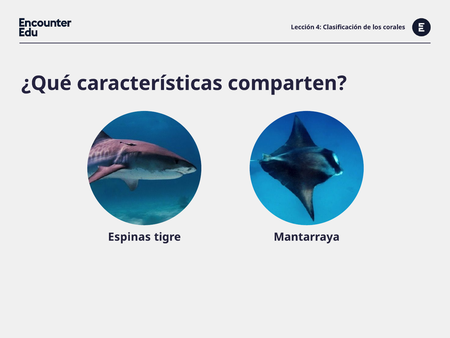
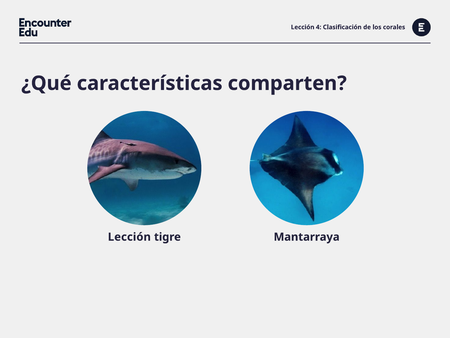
Espinas: Espinas -> Lección (129, 237)
